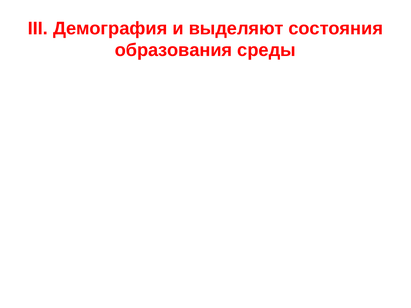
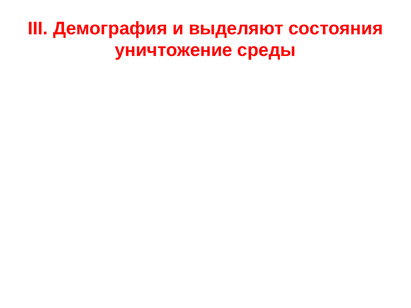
образования: образования -> уничтожение (174, 50)
